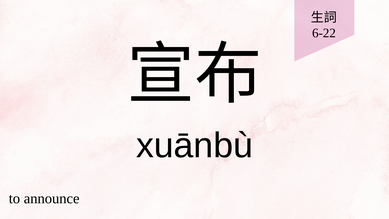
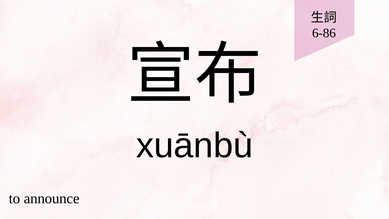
6-22: 6-22 -> 6-86 (324, 33)
